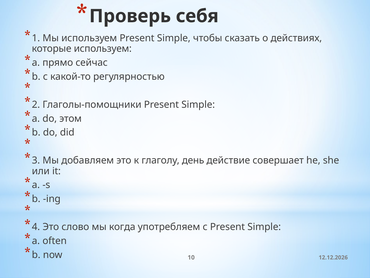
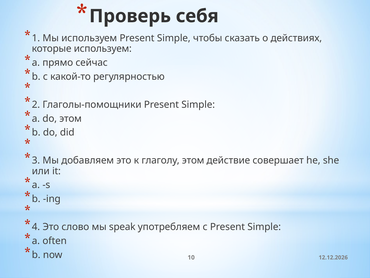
глаголу день: день -> этом (193, 160)
когда: когда -> speak (122, 227)
